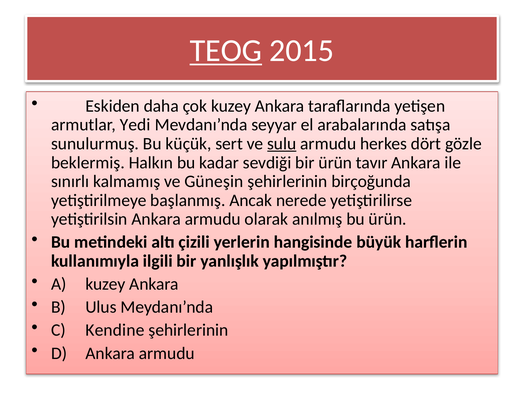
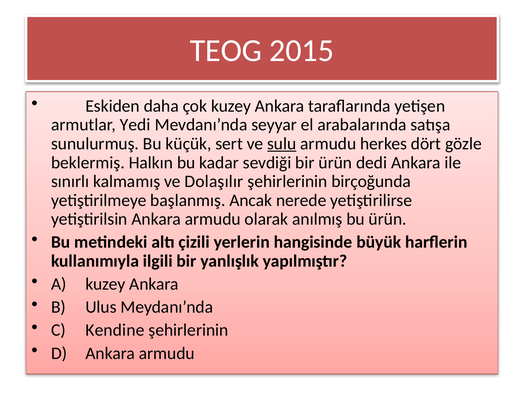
TEOG underline: present -> none (226, 51)
tavır: tavır -> dedi (372, 163)
Güneşin: Güneşin -> Dolaşılır (214, 181)
